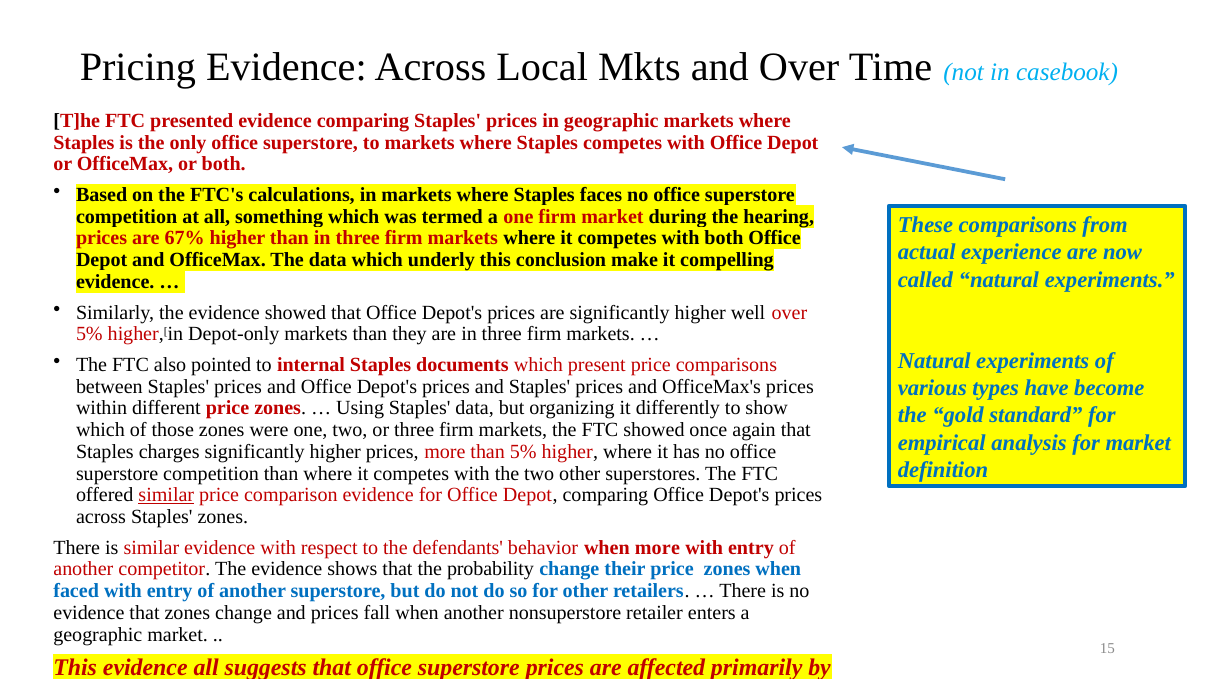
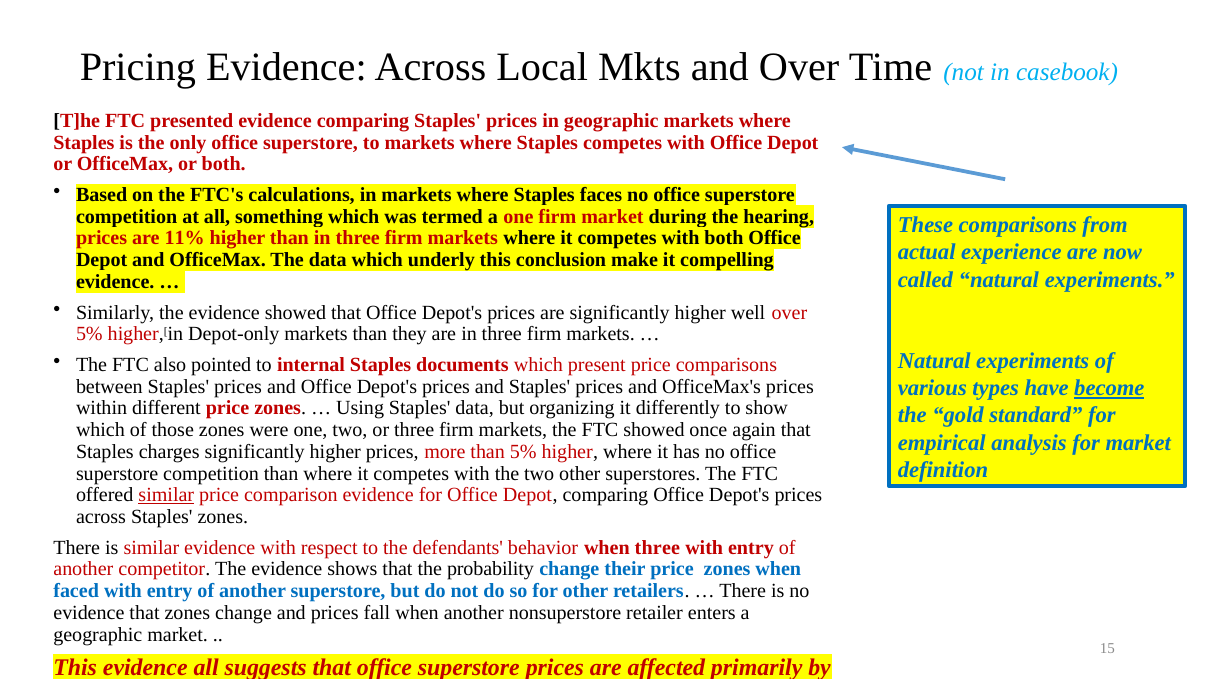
67%: 67% -> 11% (185, 238)
become underline: none -> present (1109, 388)
when more: more -> three (657, 548)
